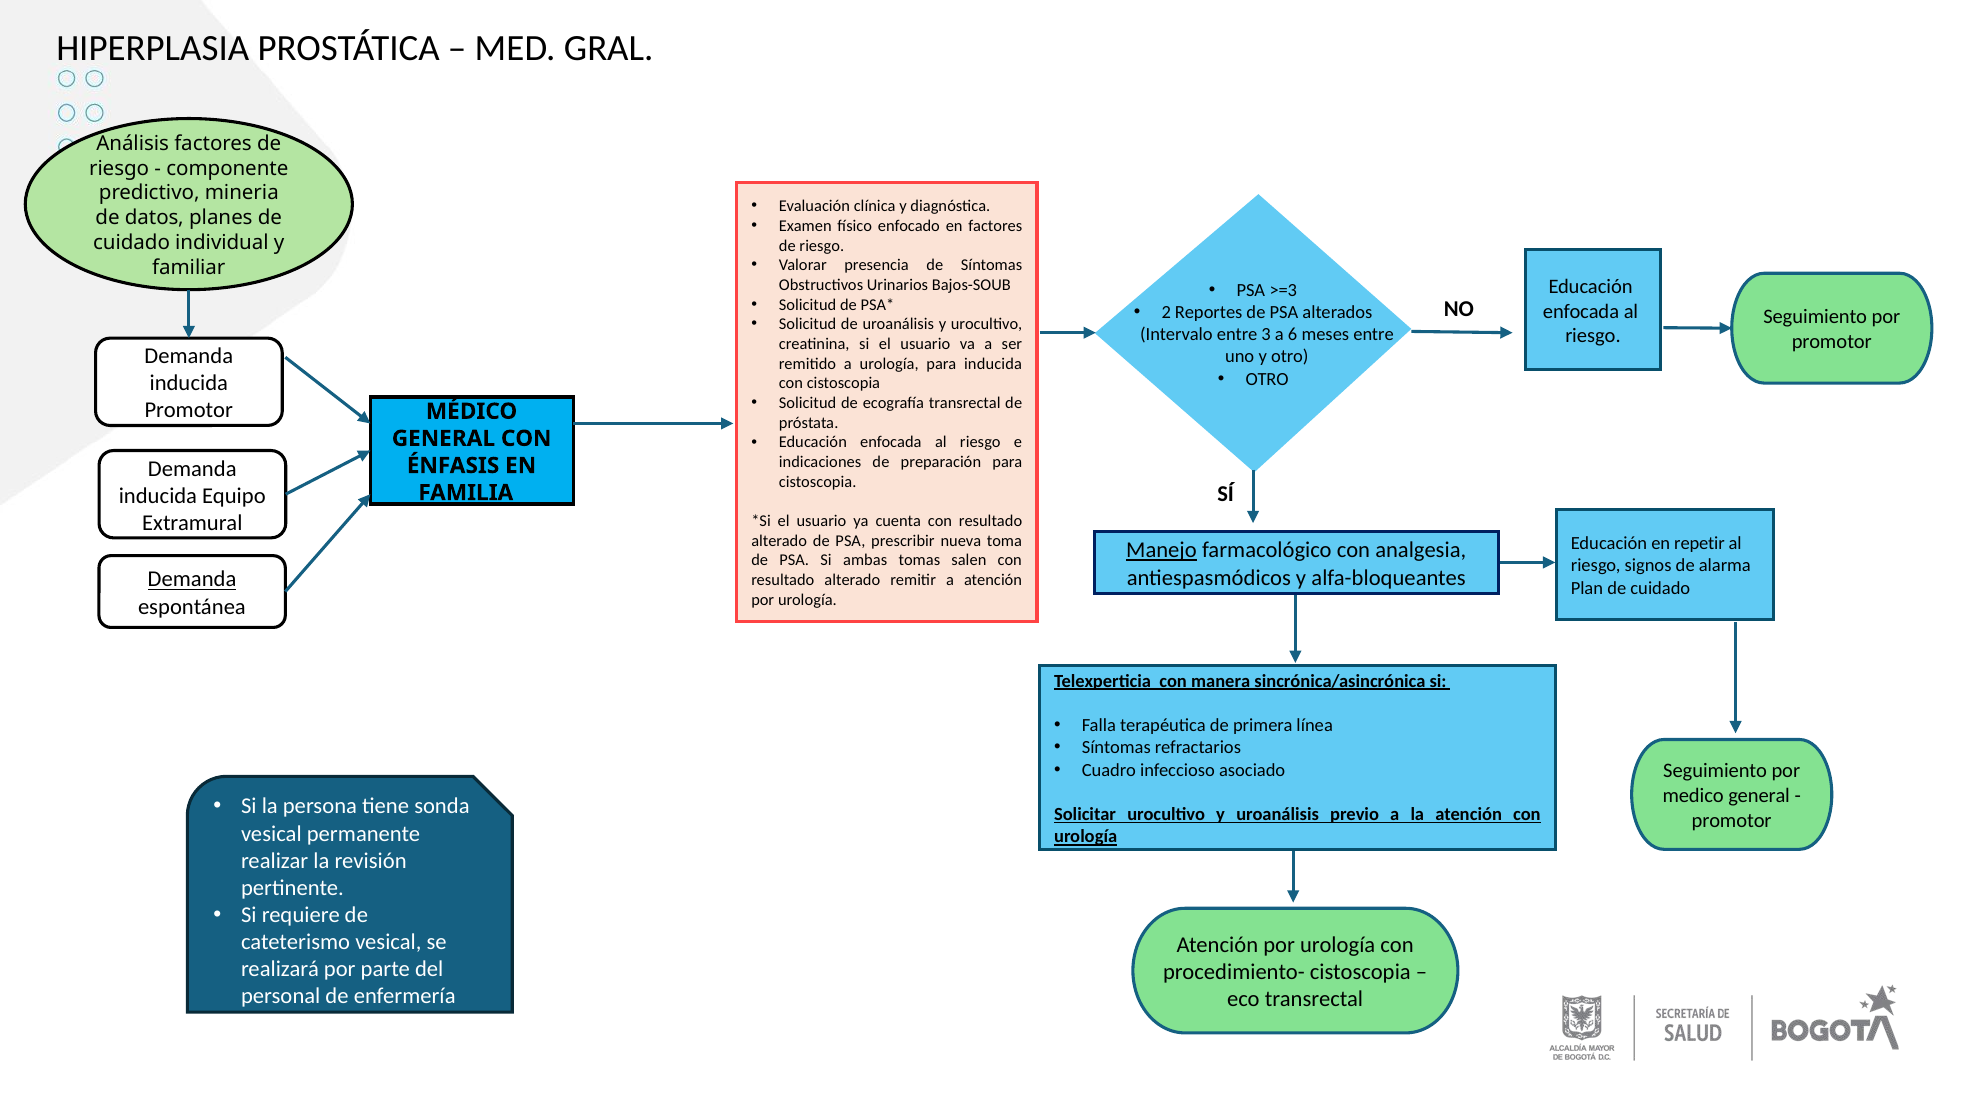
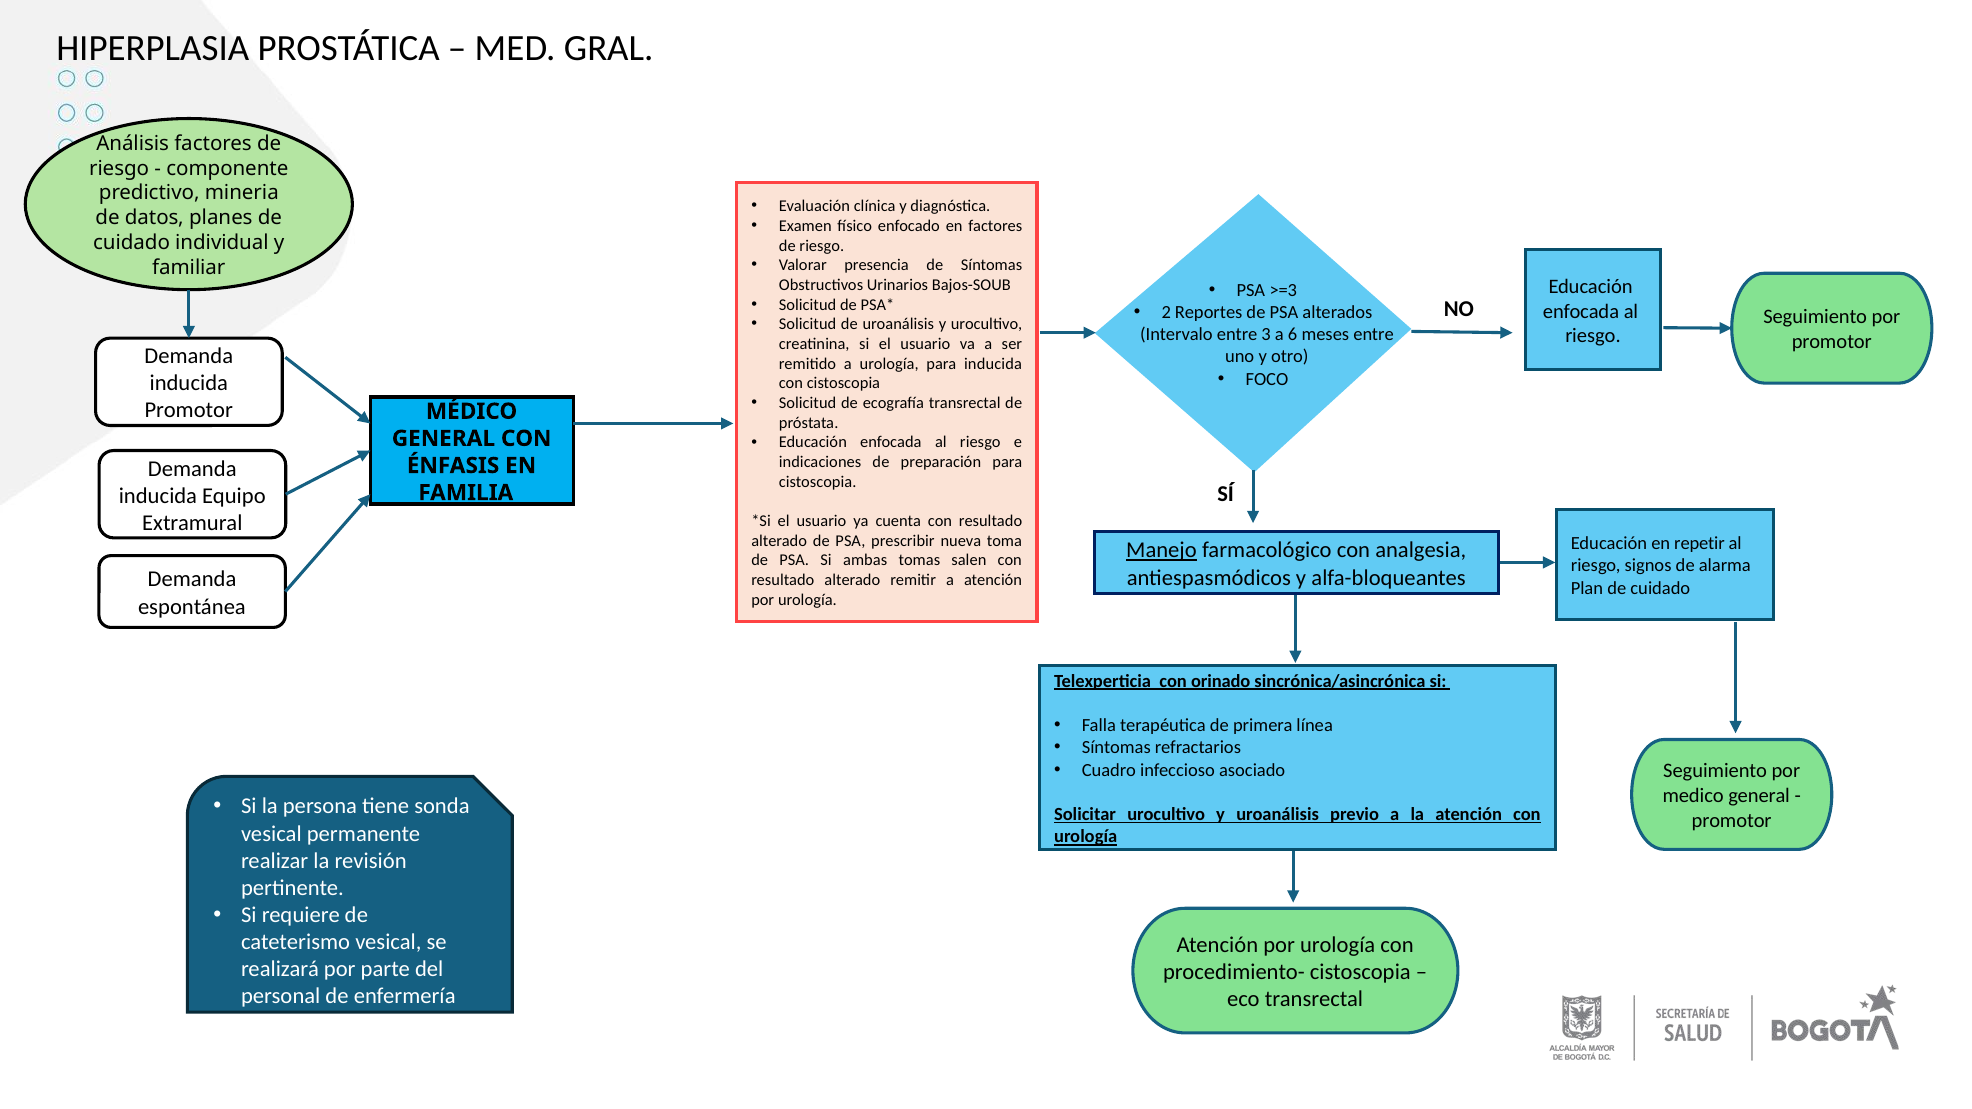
OTRO: OTRO -> FOCO (1267, 379)
Demanda underline: present -> none (192, 580)
manera: manera -> orinado (1221, 681)
